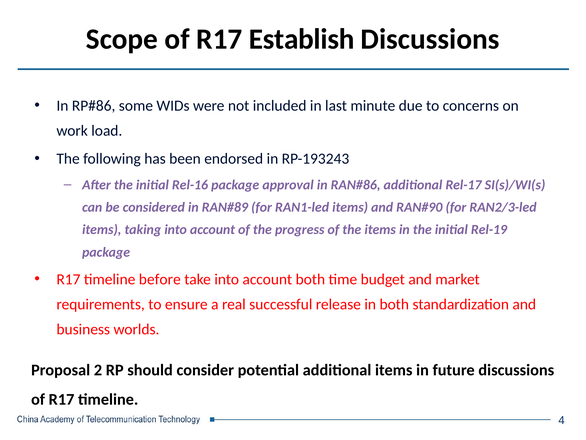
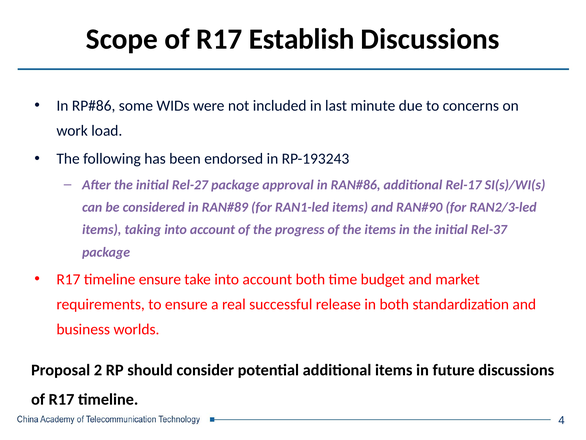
Rel-16: Rel-16 -> Rel-27 (190, 185)
Rel-19: Rel-19 -> Rel-37 (489, 229)
timeline before: before -> ensure (160, 279)
